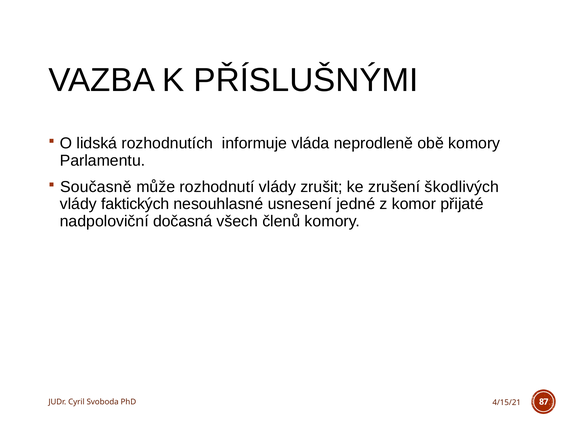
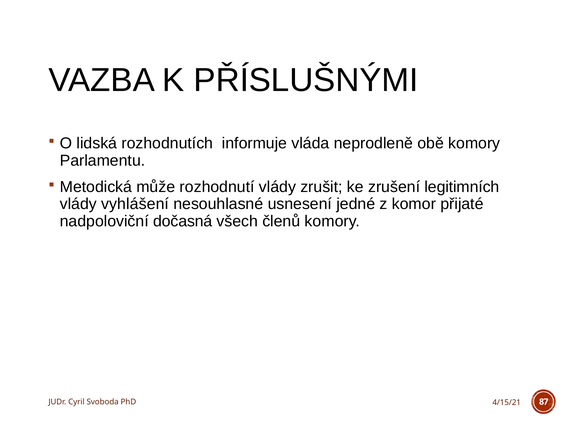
Současně: Současně -> Metodická (96, 187)
škodlivých: škodlivých -> legitimních (462, 187)
faktických: faktických -> vyhlášení (135, 204)
